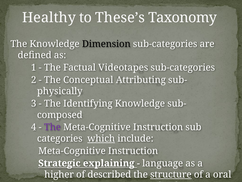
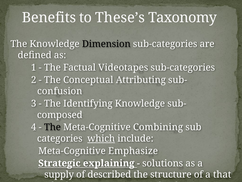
Healthy: Healthy -> Benefits (49, 18)
physically: physically -> confusion (60, 91)
The colour: purple -> black (52, 127)
Instruction: Instruction -> Combining (158, 127)
Instruction: Instruction -> Emphasize (133, 151)
language: language -> solutions (163, 163)
higher: higher -> supply (59, 174)
structure underline: present -> none (171, 174)
oral: oral -> that (222, 174)
